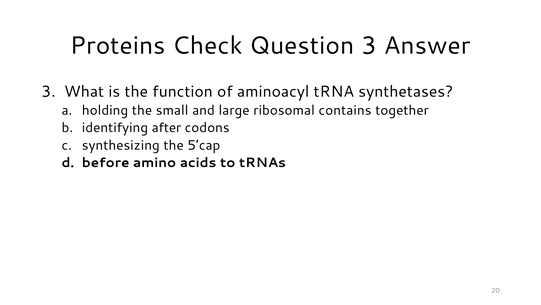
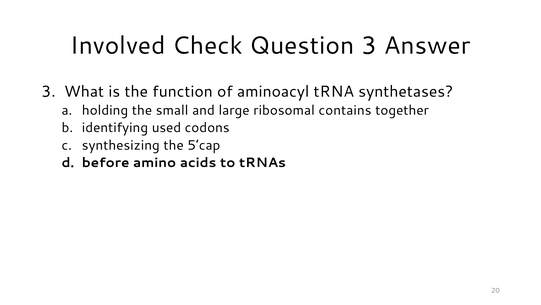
Proteins: Proteins -> Involved (118, 45)
after: after -> used (166, 127)
